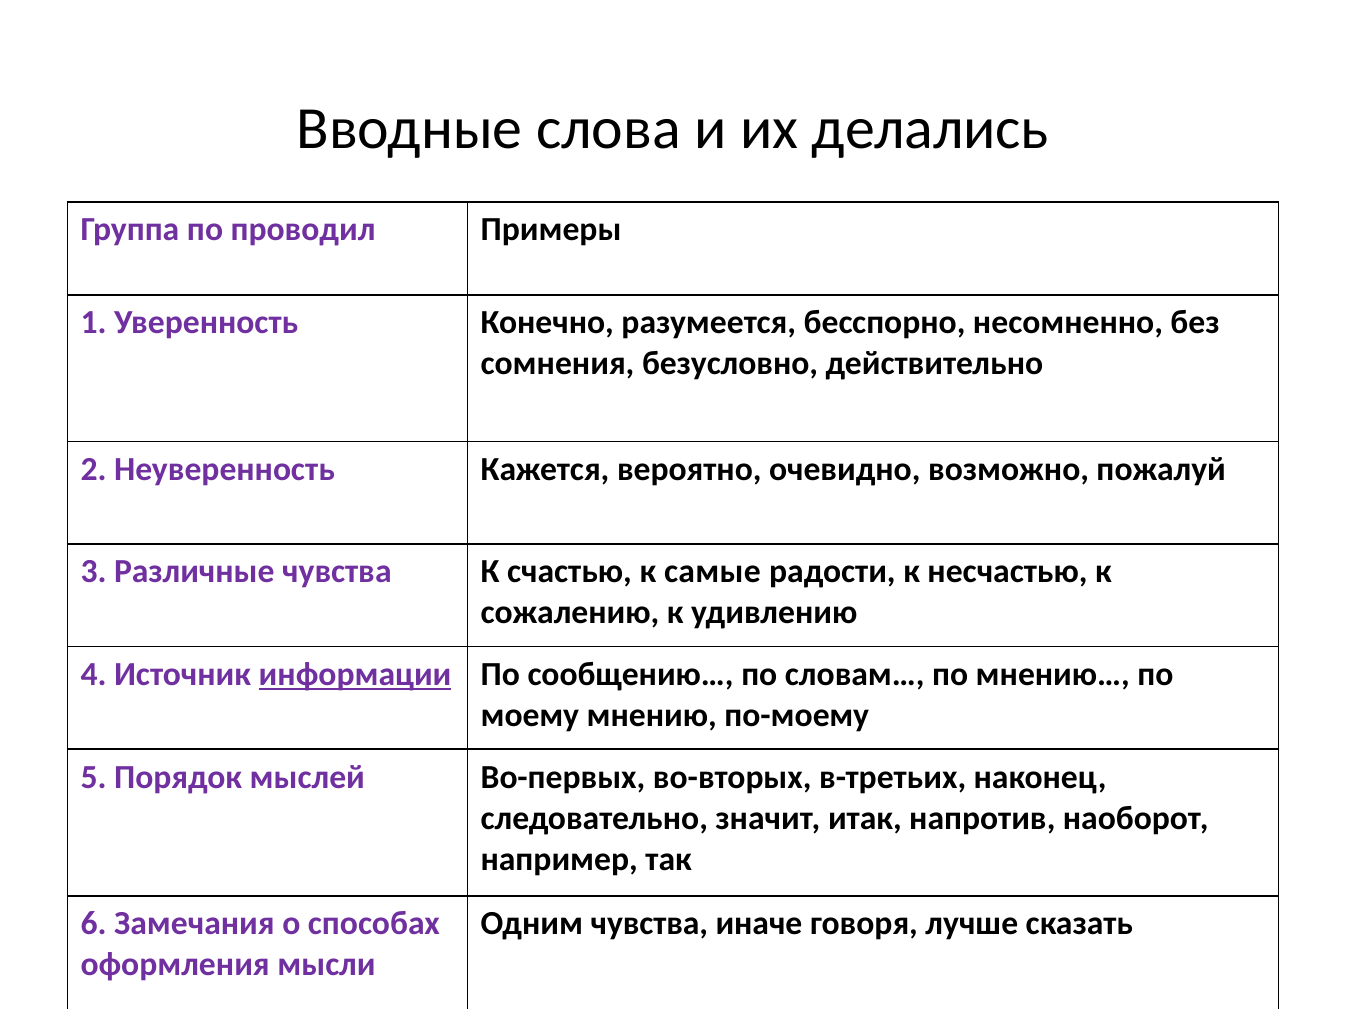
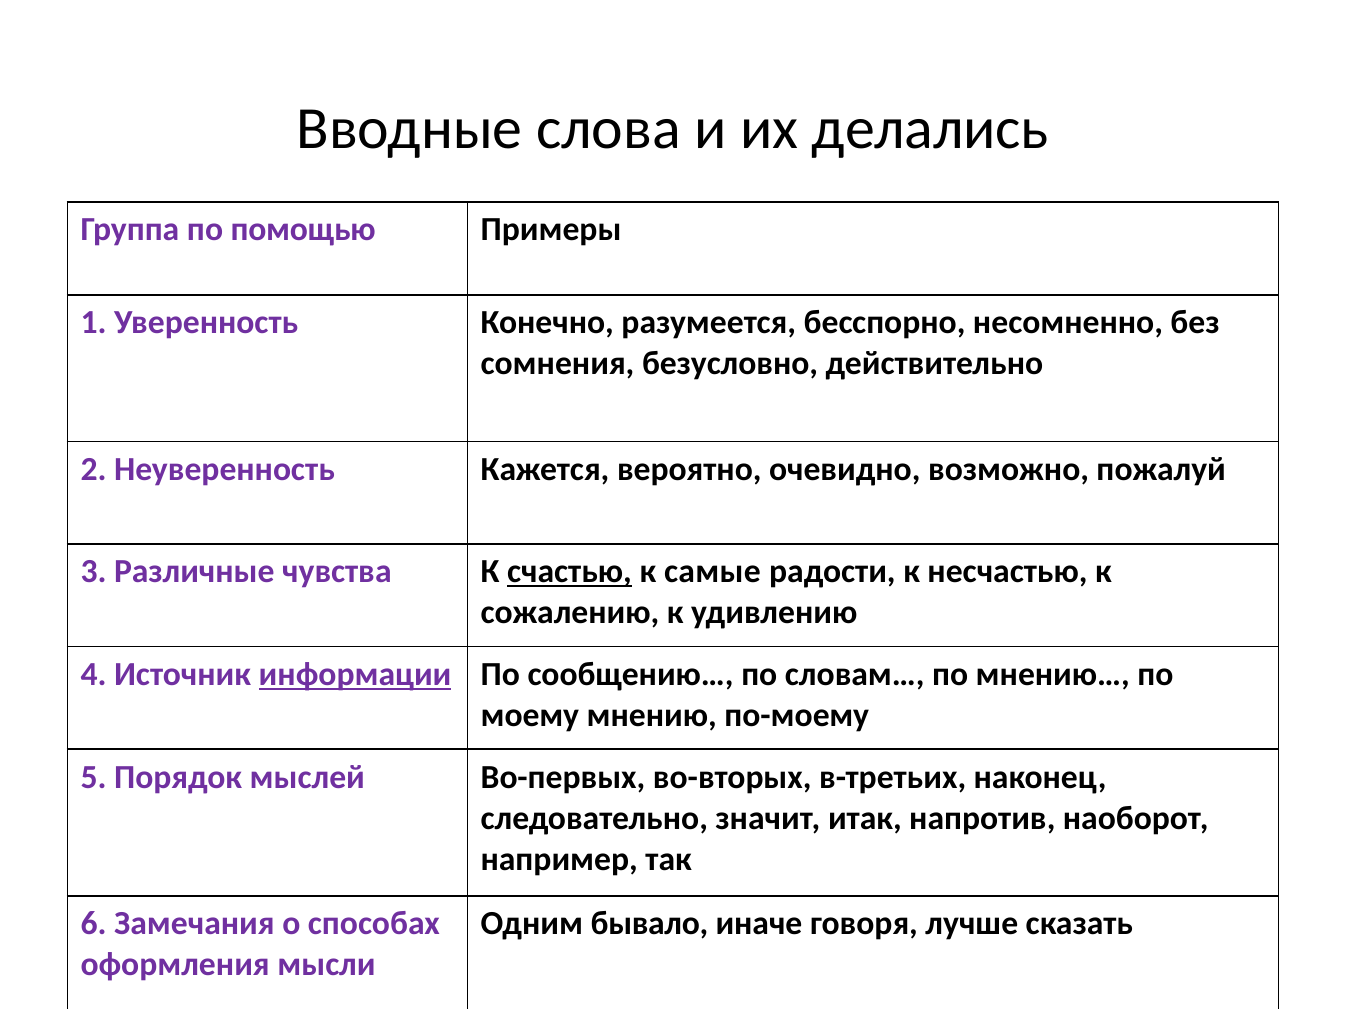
проводил: проводил -> помощью (303, 230)
счастью underline: none -> present (570, 572)
Одним чувства: чувства -> бывало (649, 924)
